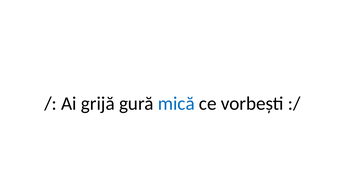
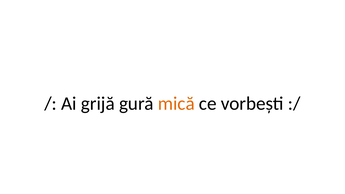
mică colour: blue -> orange (176, 104)
